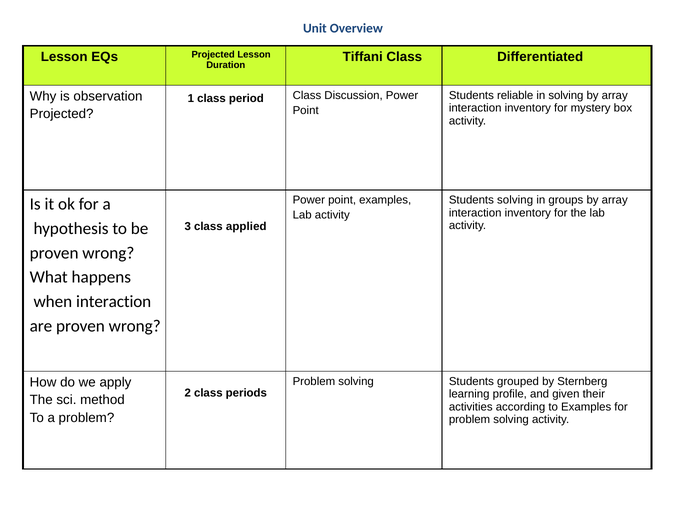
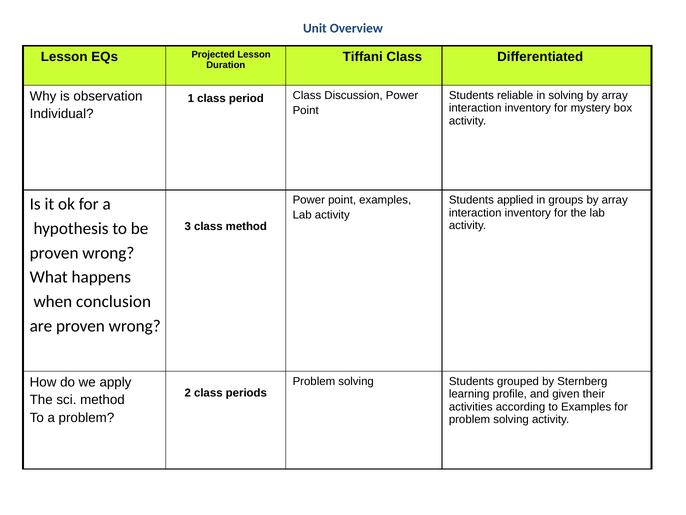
Projected: Projected -> Individual (62, 114)
Students solving: solving -> applied (515, 200)
class applied: applied -> method (246, 226)
when interaction: interaction -> conclusion (114, 301)
